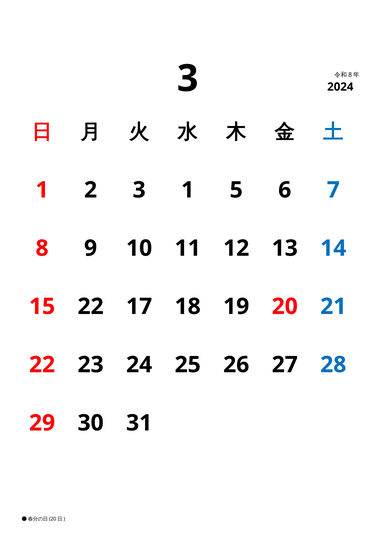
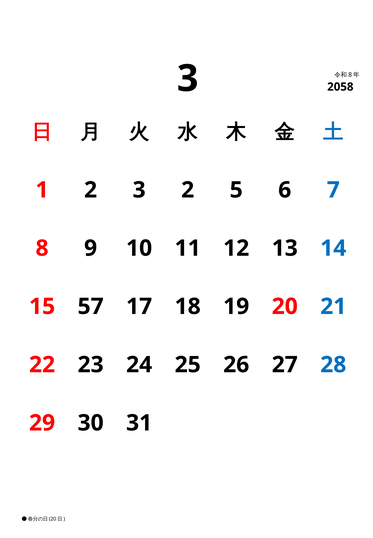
2024: 2024 -> 2058 (340, 87)
3 1: 1 -> 2 (188, 190)
15 22: 22 -> 57 (91, 307)
